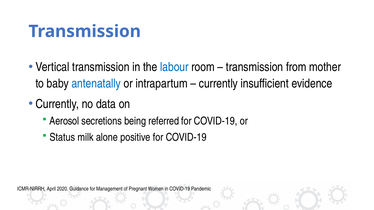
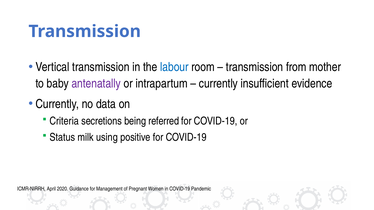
antenatally colour: blue -> purple (96, 84)
Aerosol: Aerosol -> Criteria (64, 121)
alone: alone -> using (107, 138)
